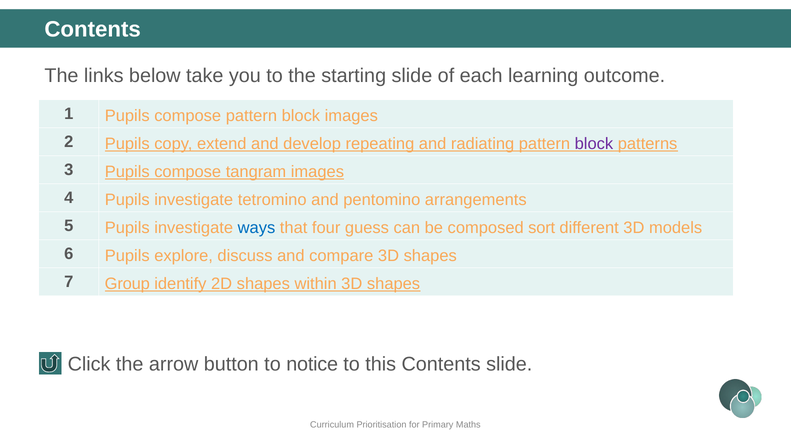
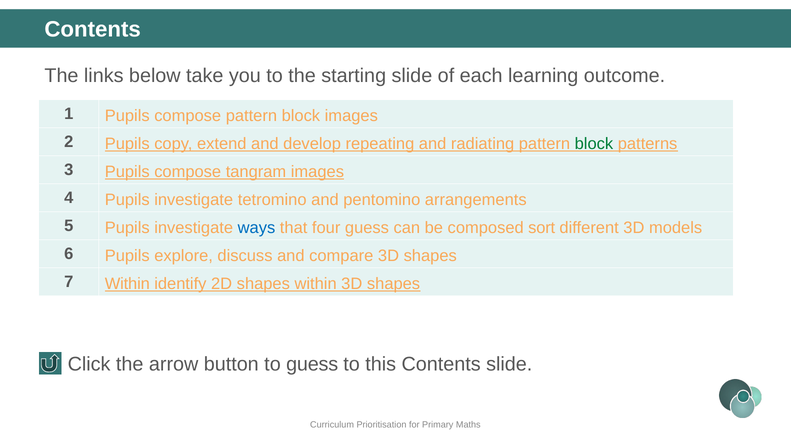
block colour: purple -> green (594, 144)
7 Group: Group -> Within (127, 284)
to notice: notice -> guess (312, 364)
